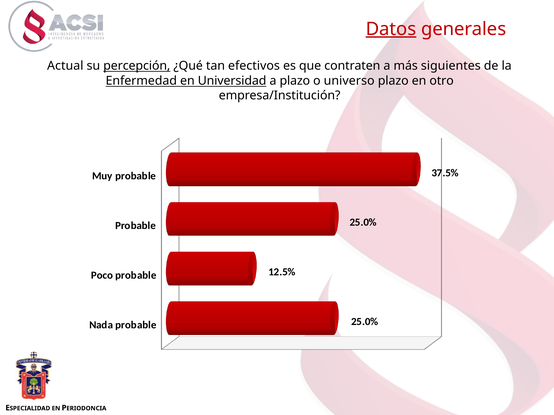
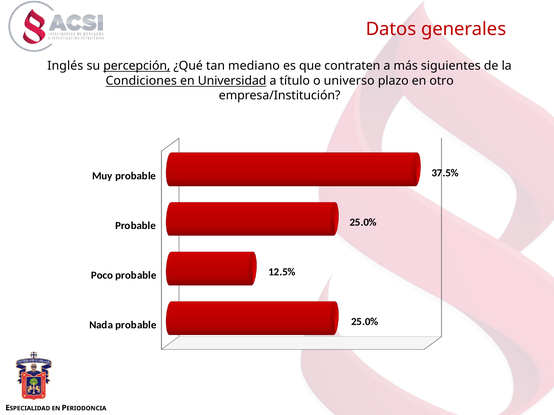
Datos underline: present -> none (391, 29)
Actual: Actual -> Inglés (65, 66)
efectivos: efectivos -> mediano (254, 66)
Enfermedad: Enfermedad -> Condiciones (141, 81)
a plazo: plazo -> título (295, 81)
